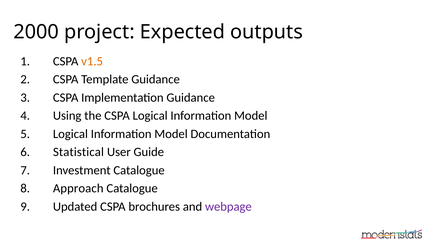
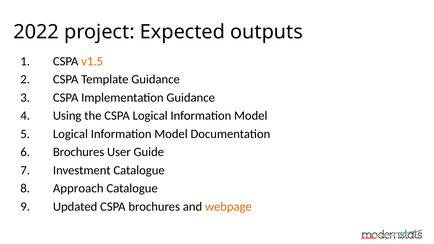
2000: 2000 -> 2022 (36, 32)
6 Statistical: Statistical -> Brochures (79, 152)
webpage colour: purple -> orange (228, 207)
